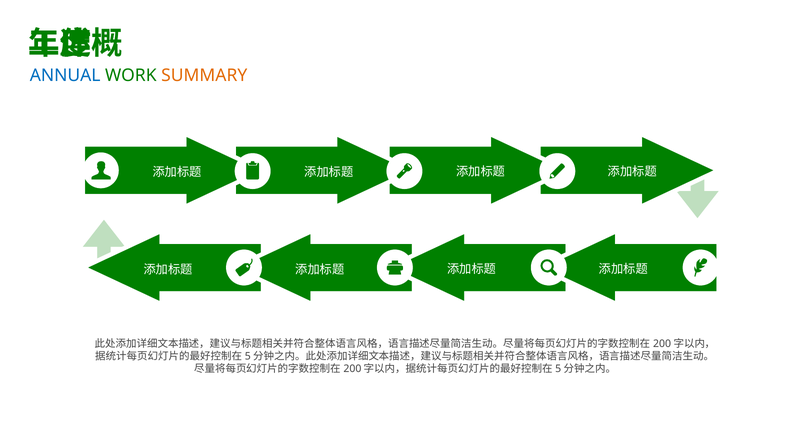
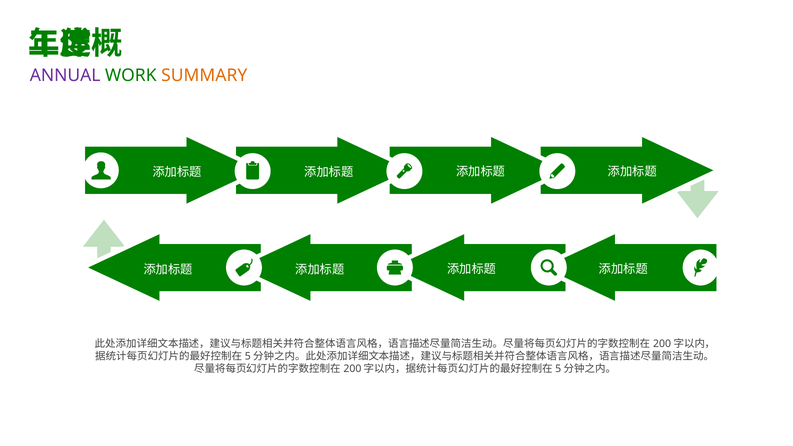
ANNUAL colour: blue -> purple (65, 75)
